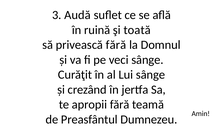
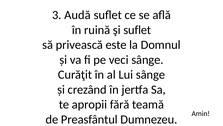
şi toată: toată -> suflet (137, 30)
privească fără: fără -> este (116, 45)
